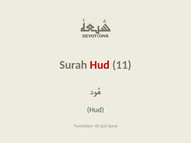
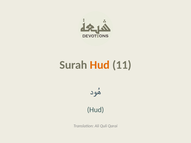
Hud colour: red -> orange (100, 65)
